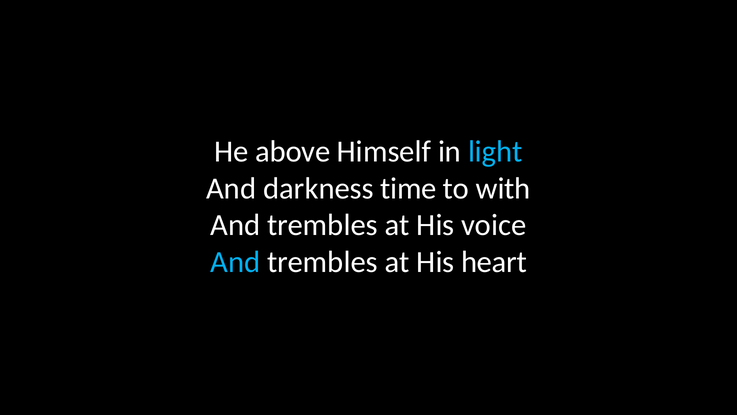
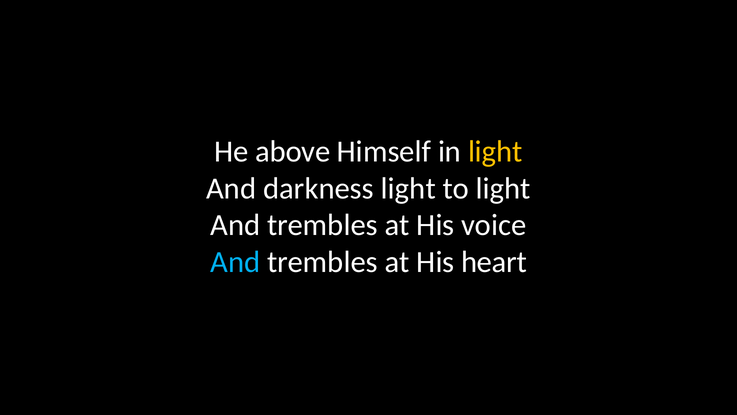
light colour: light blue -> yellow (495, 151)
darkness time: time -> light (408, 188)
to with: with -> light (503, 188)
